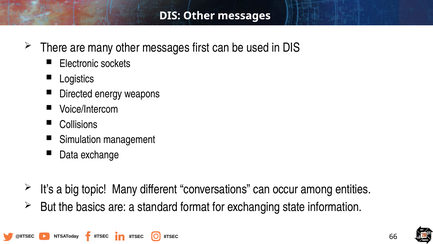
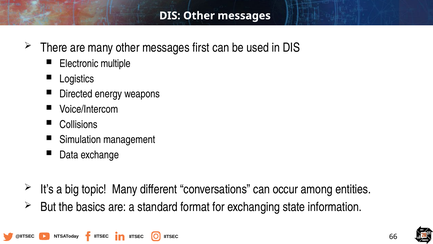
sockets: sockets -> multiple (116, 64)
